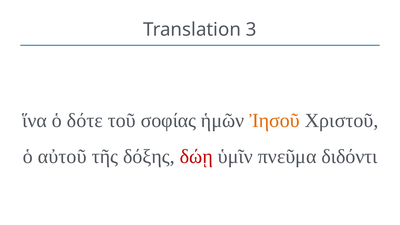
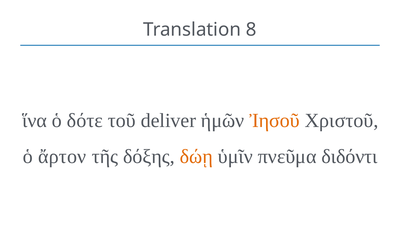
3: 3 -> 8 (251, 30)
σοφίας: σοφίας -> deliver (168, 121)
αὐτοῦ: αὐτοῦ -> ἄρτον (62, 157)
δώῃ colour: red -> orange (196, 157)
